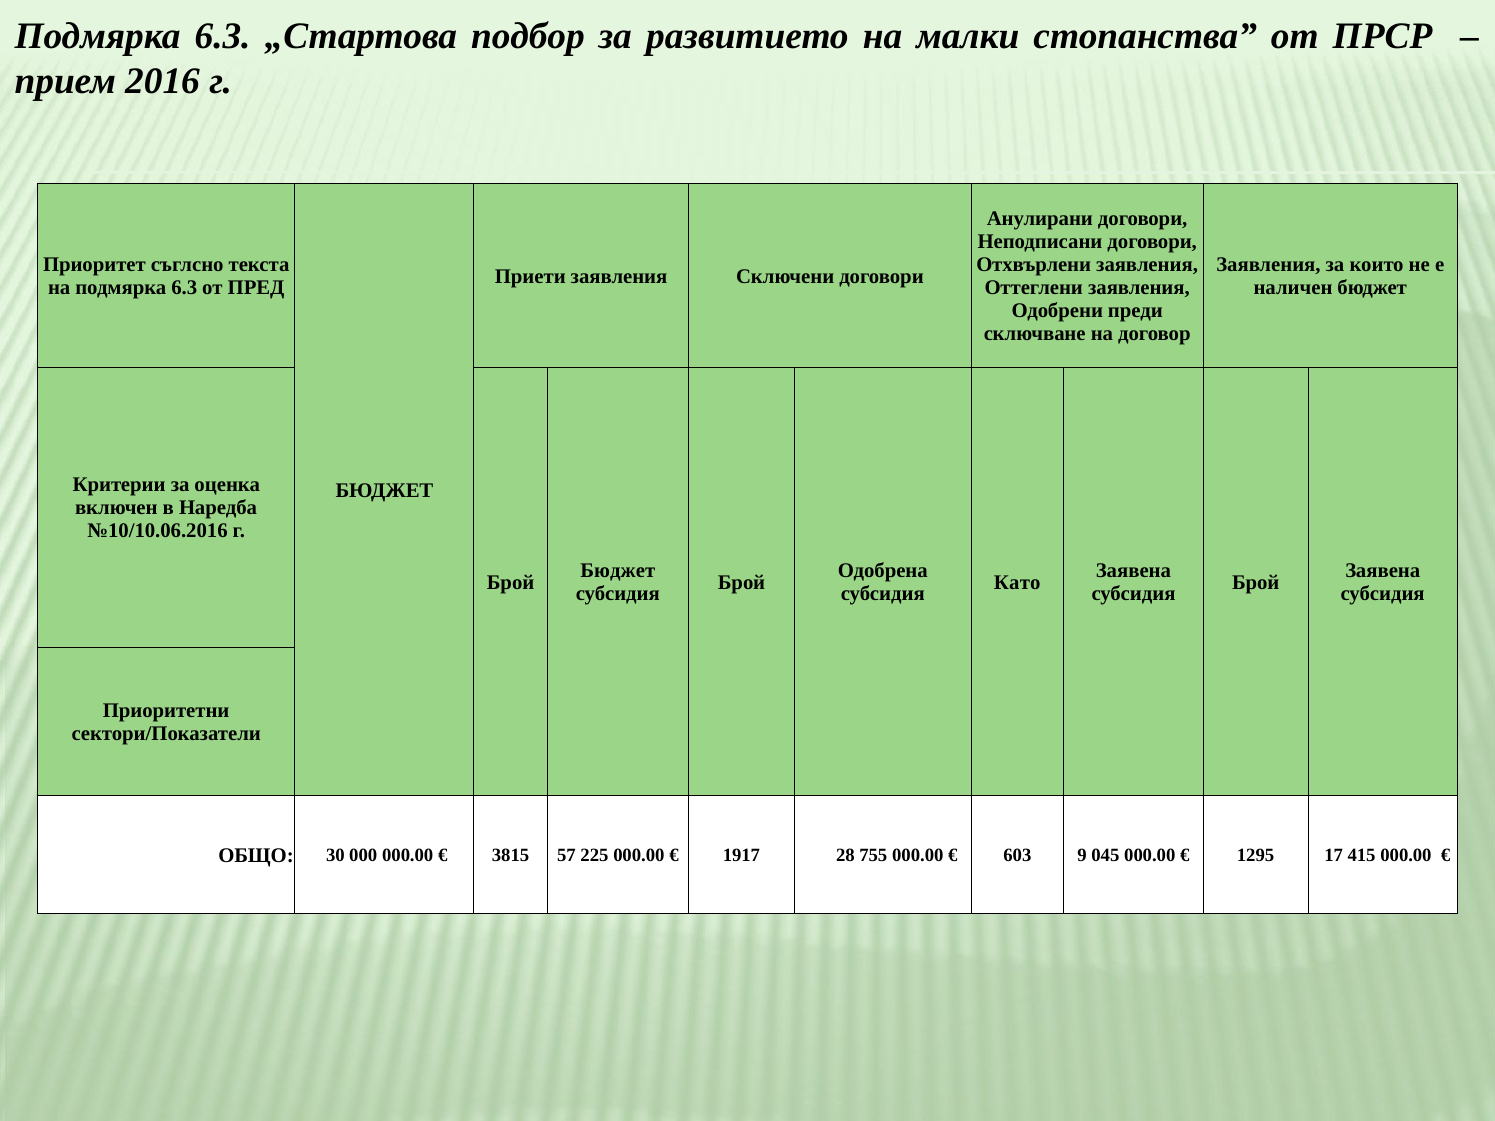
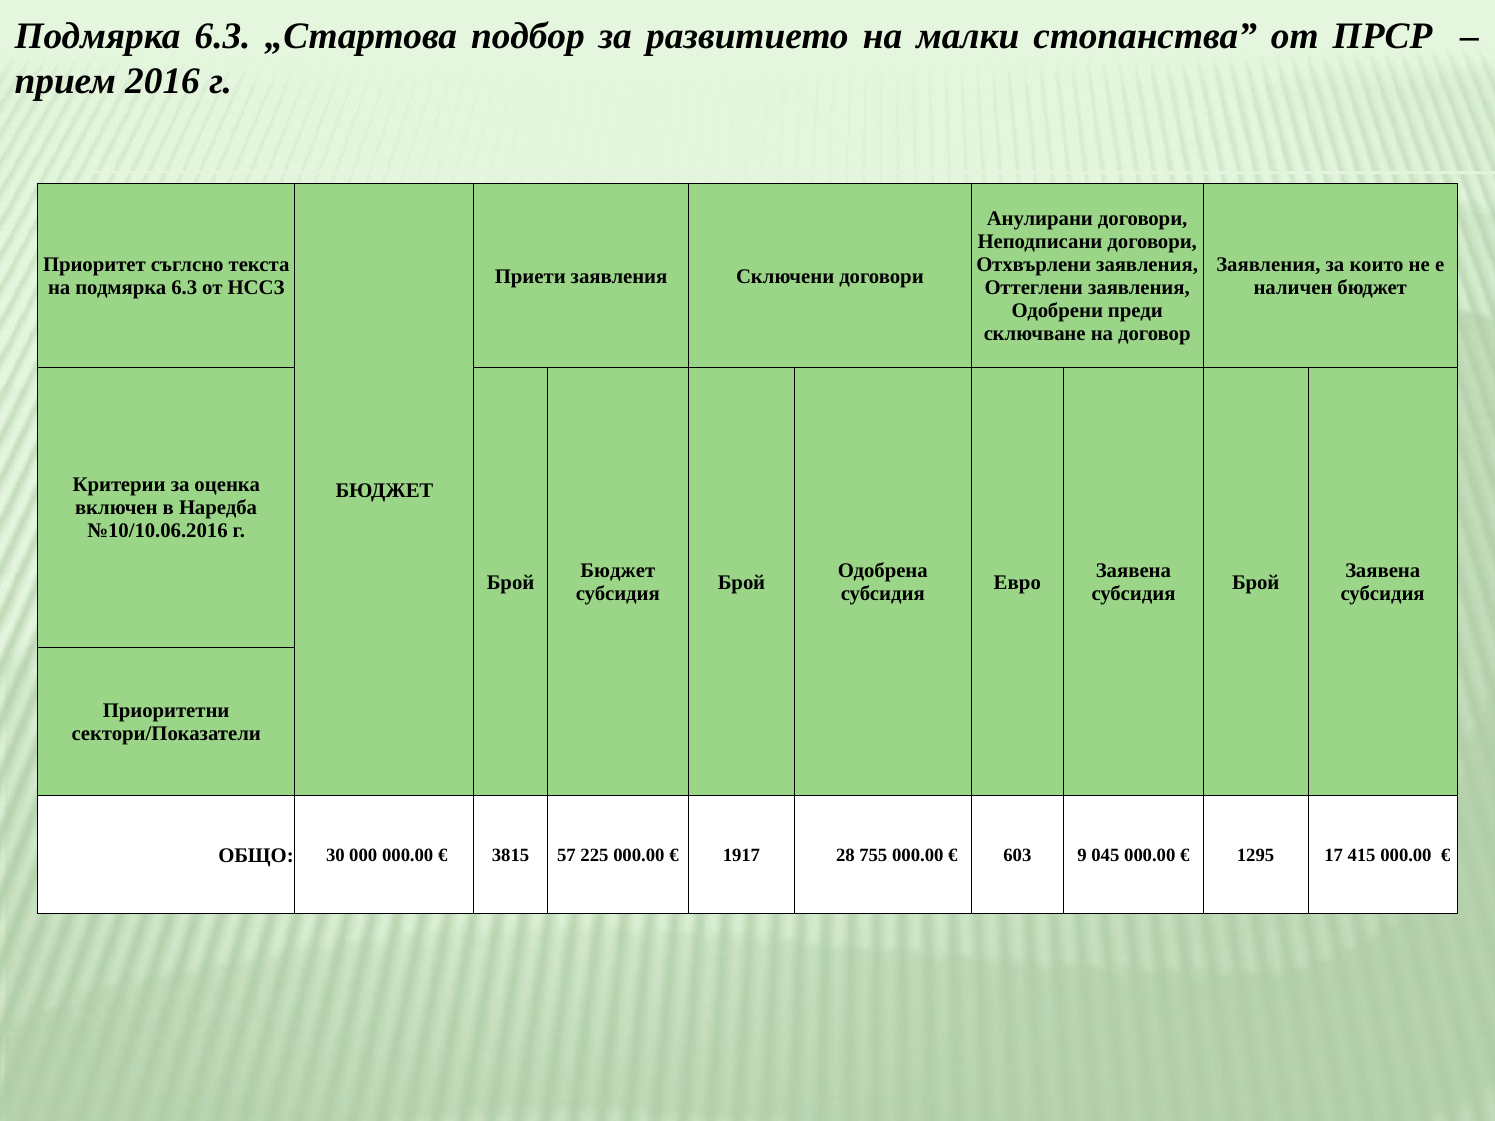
ПРЕД: ПРЕД -> НССЗ (256, 288)
Като: Като -> Евро (1017, 582)
